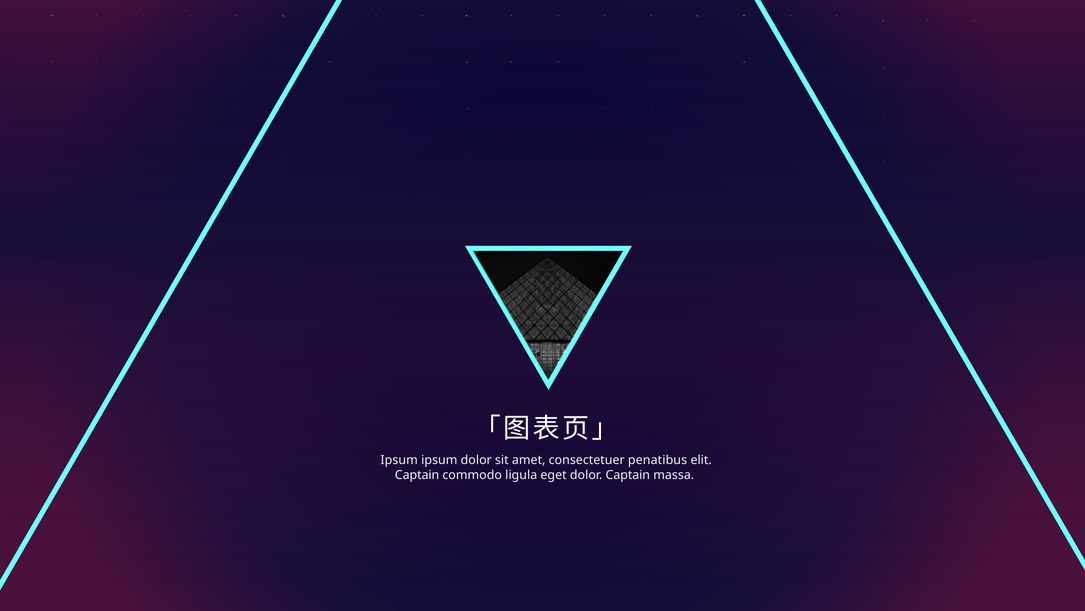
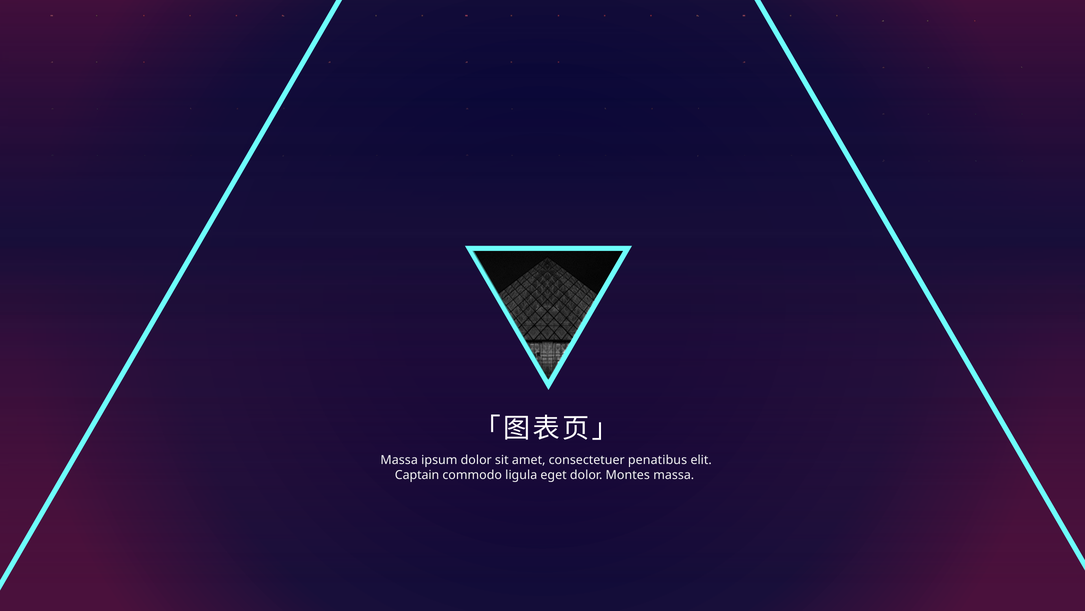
Ipsum: Ipsum -> Massa (399, 460)
dolor Captain: Captain -> Montes (628, 474)
